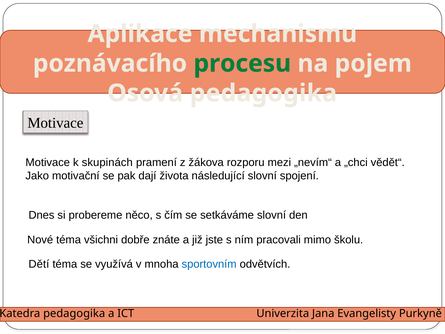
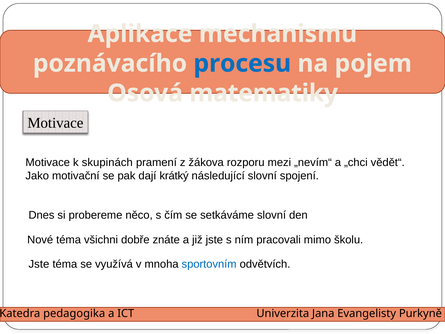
procesu colour: green -> blue (242, 63)
Osová pedagogika: pedagogika -> matematiky (264, 93)
života: života -> krátký (174, 176)
Dětí: Dětí -> Jste (39, 264)
